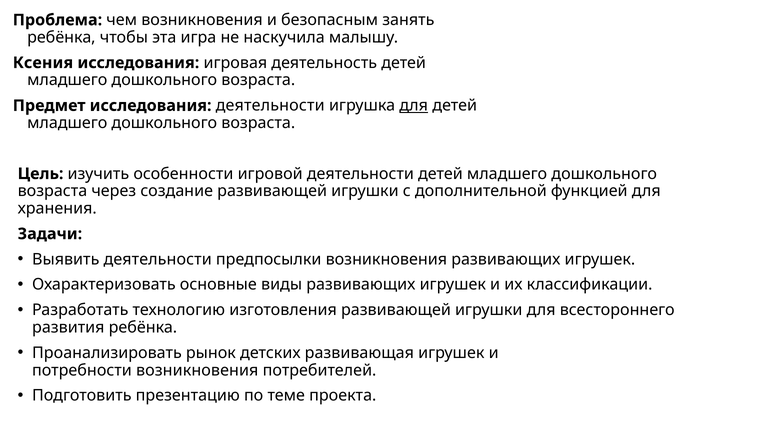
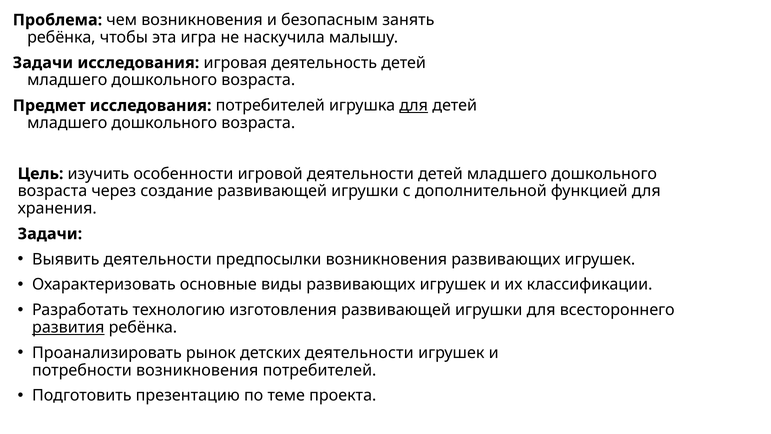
Ксения: Ксения -> Задачи (43, 63)
исследования деятельности: деятельности -> потребителей (270, 106)
развития underline: none -> present (68, 327)
детских развивающая: развивающая -> деятельности (359, 353)
